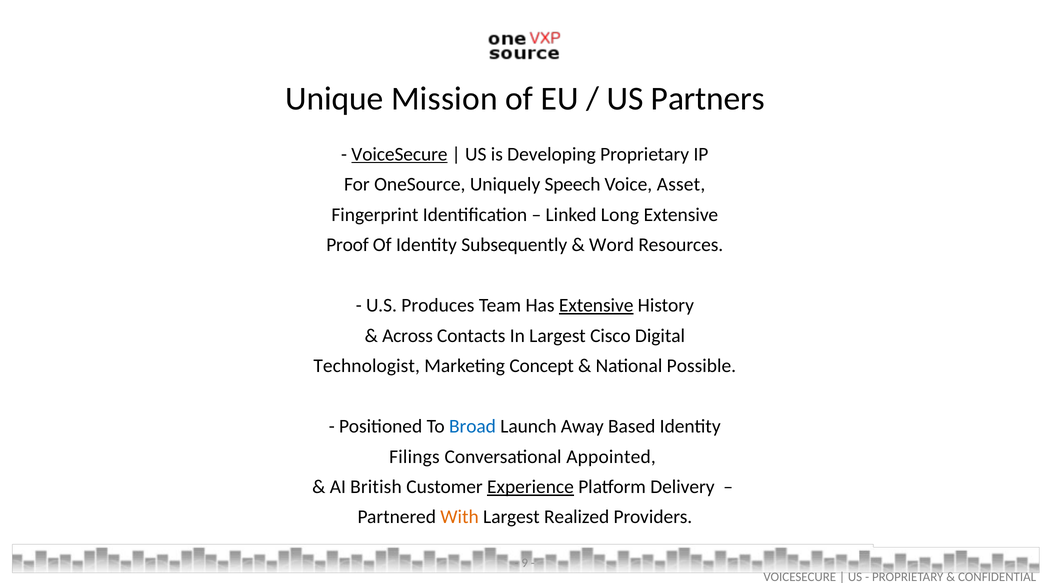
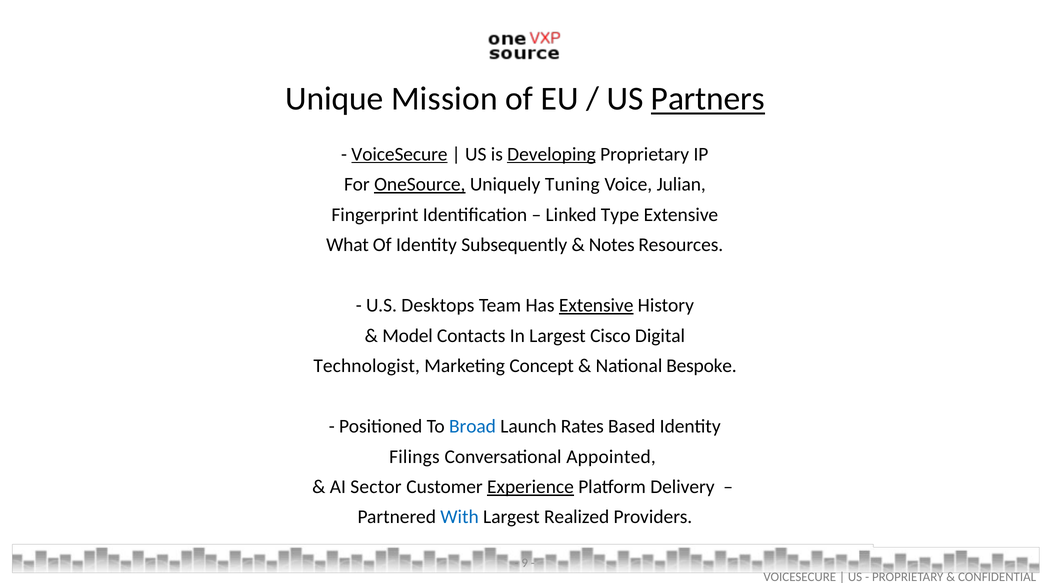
Partners underline: none -> present (708, 99)
Developing underline: none -> present (552, 154)
OneSource underline: none -> present (420, 185)
Speech: Speech -> Tuning (572, 185)
Asset: Asset -> Julian (681, 185)
Long: Long -> Type (620, 215)
Proof: Proof -> What (348, 245)
Word: Word -> Notes (612, 245)
Produces: Produces -> Desktops (438, 306)
Across: Across -> Model (408, 336)
Possible: Possible -> Bespoke (702, 366)
Away: Away -> Rates (582, 427)
British: British -> Sector (376, 487)
With colour: orange -> blue (459, 517)
